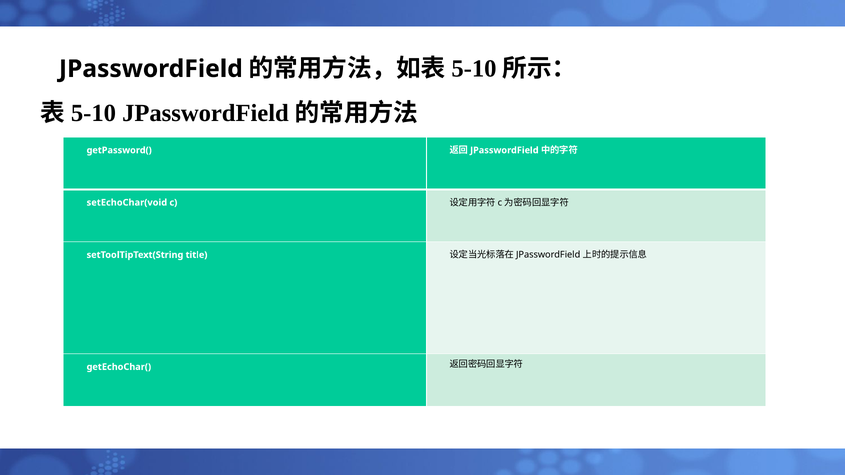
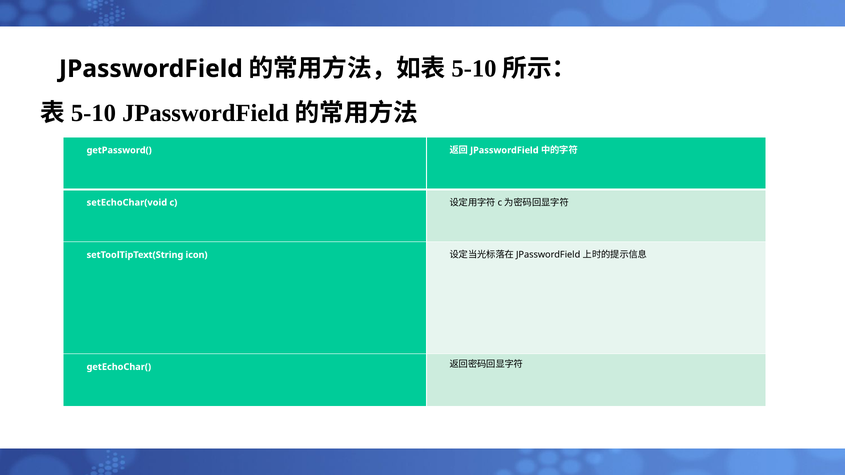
title: title -> icon (197, 255)
